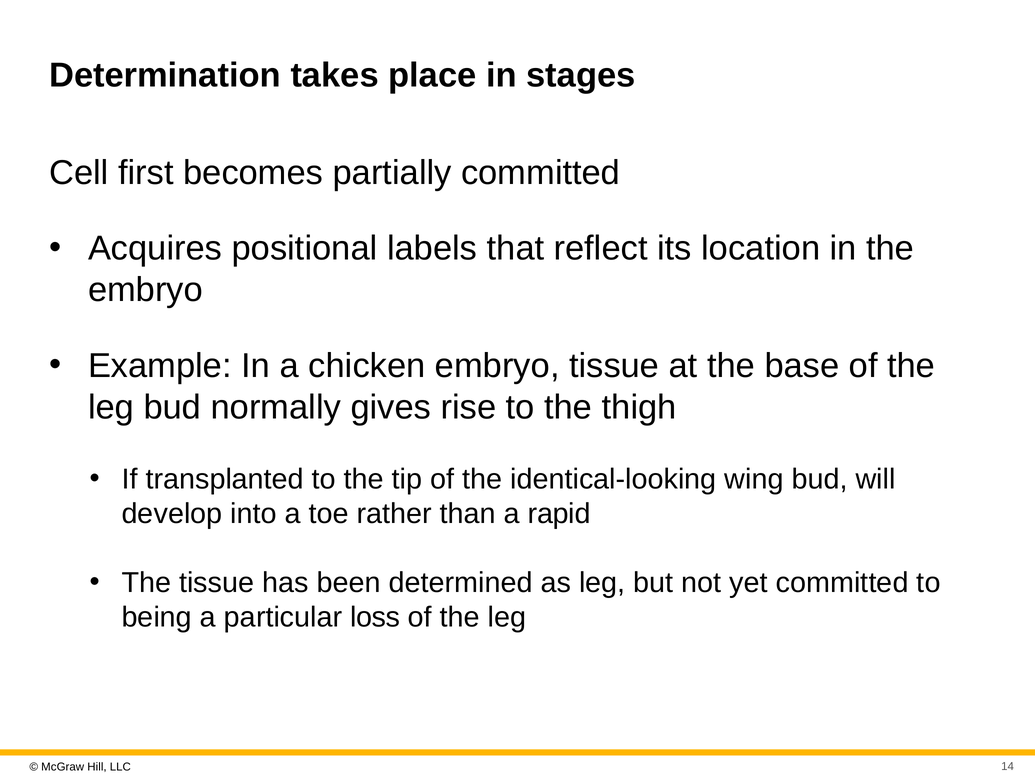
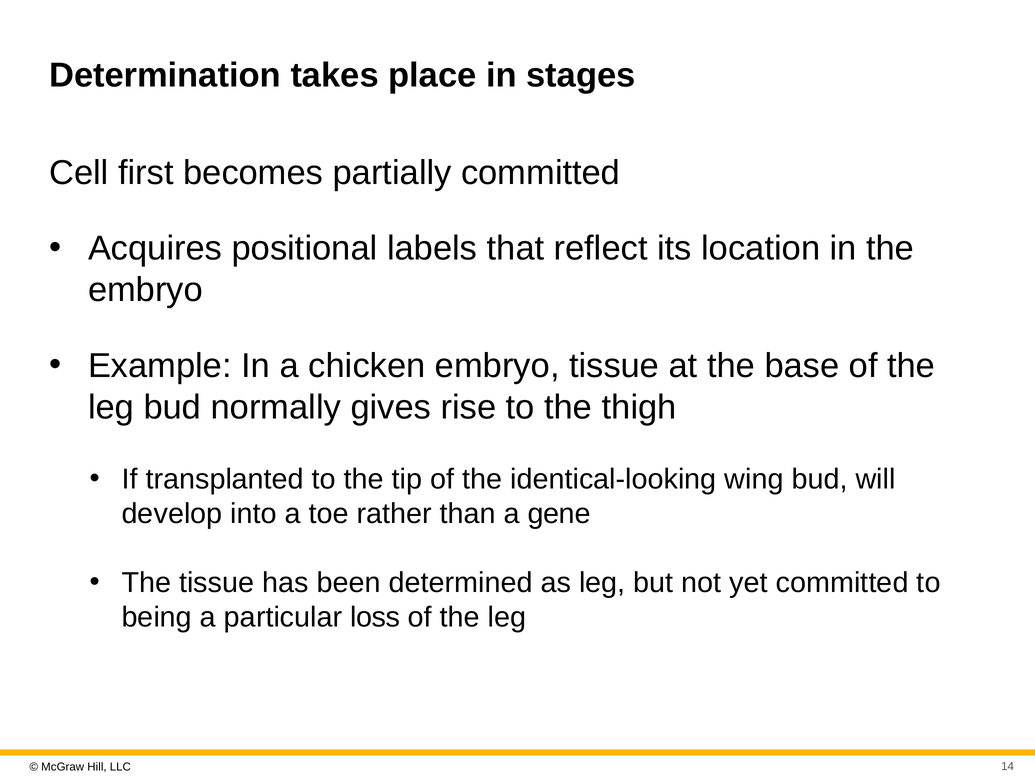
rapid: rapid -> gene (559, 514)
